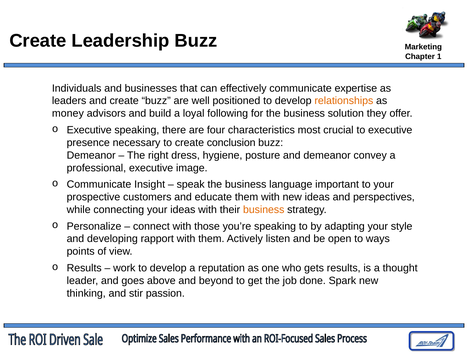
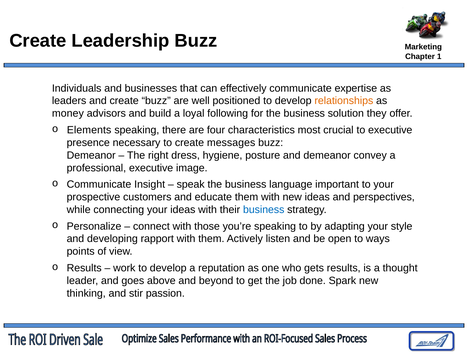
Executive: Executive -> Elements (89, 130)
conclusion: conclusion -> messages (231, 143)
business colour: orange -> blue (264, 210)
